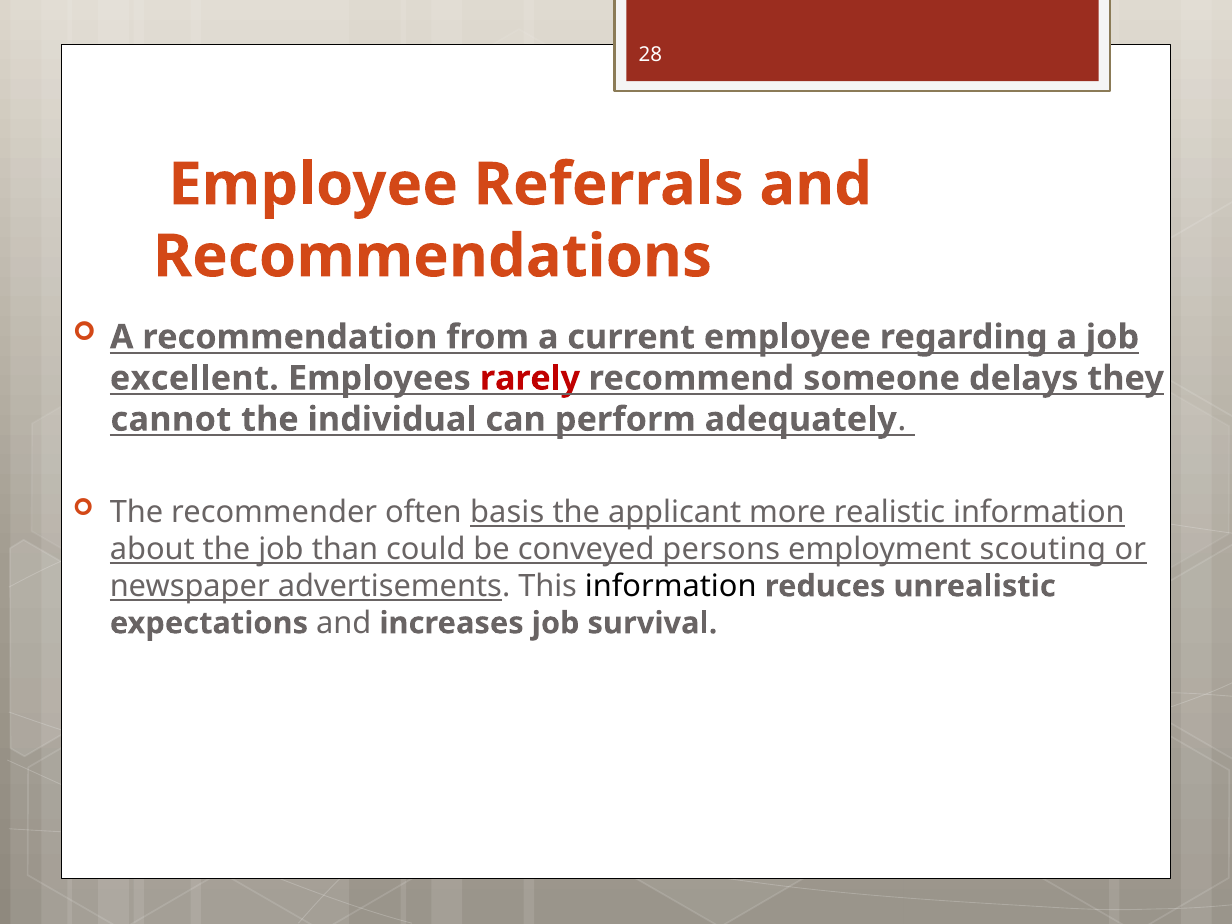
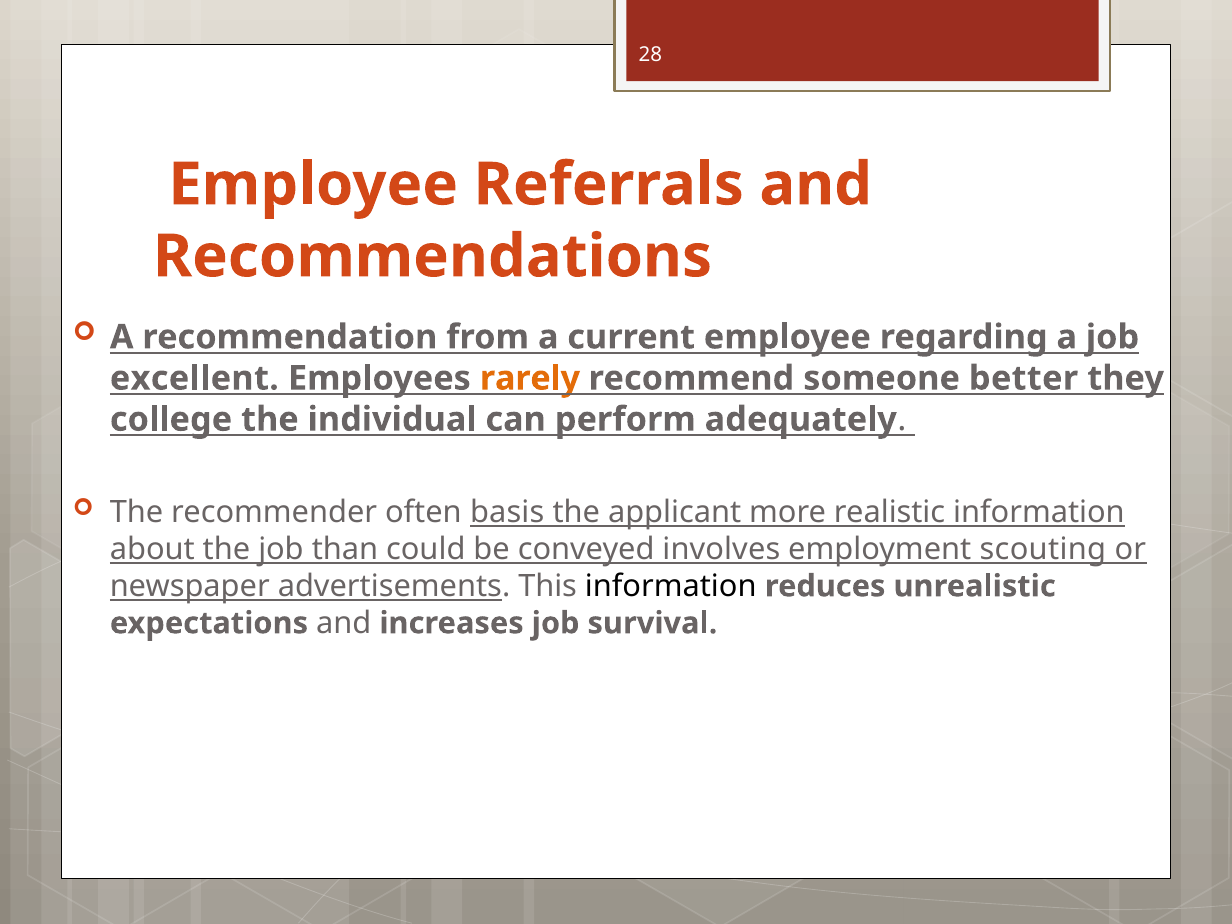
rarely colour: red -> orange (530, 378)
delays: delays -> better (1024, 378)
cannot: cannot -> college (171, 419)
persons: persons -> involves (721, 549)
